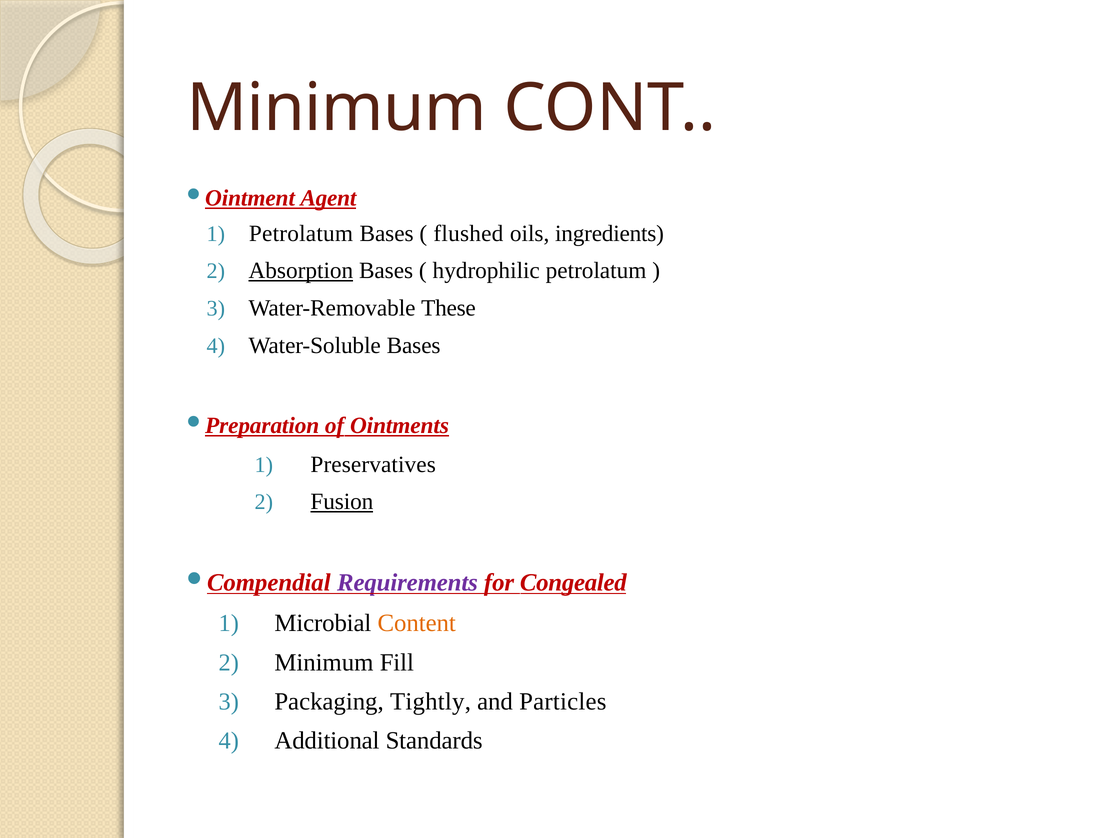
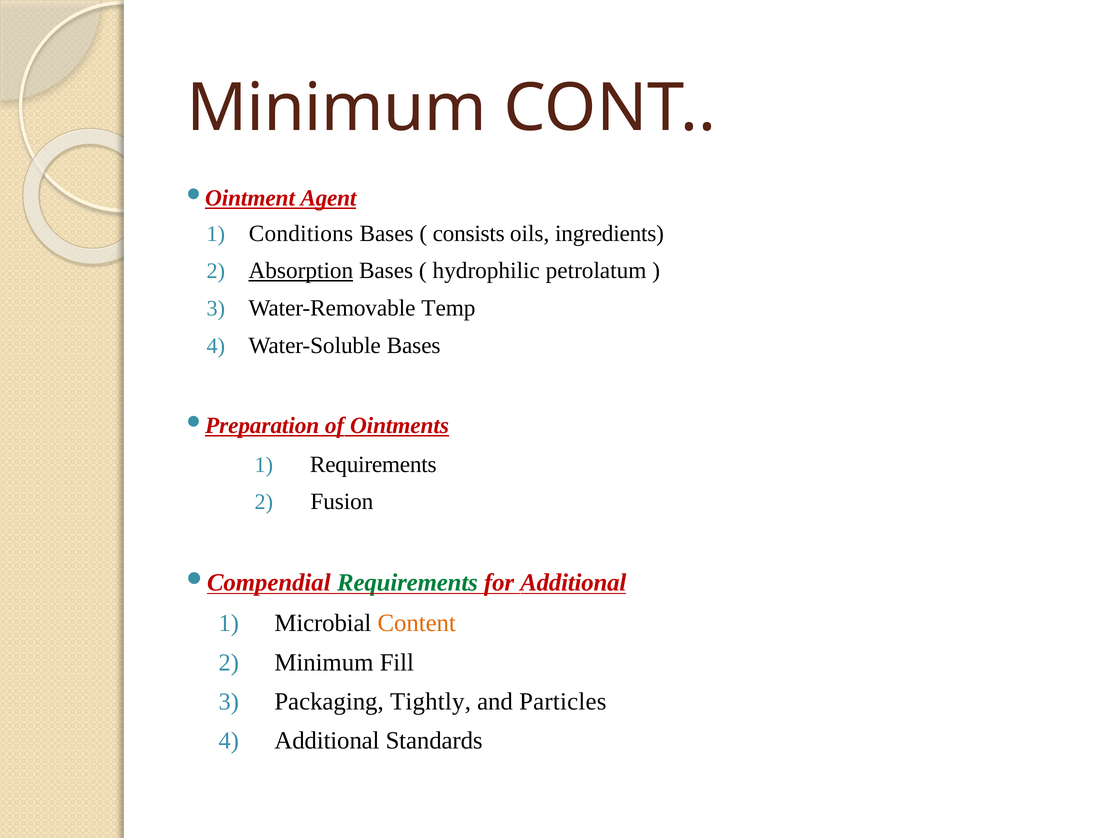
Petrolatum: Petrolatum -> Conditions (301, 234)
flushed: flushed -> consists (469, 234)
These: These -> Temp (448, 308)
Preservatives: Preservatives -> Requirements (373, 465)
Fusion underline: present -> none (342, 502)
Requirements colour: purple -> green (407, 583)
for Congealed: Congealed -> Additional (573, 583)
